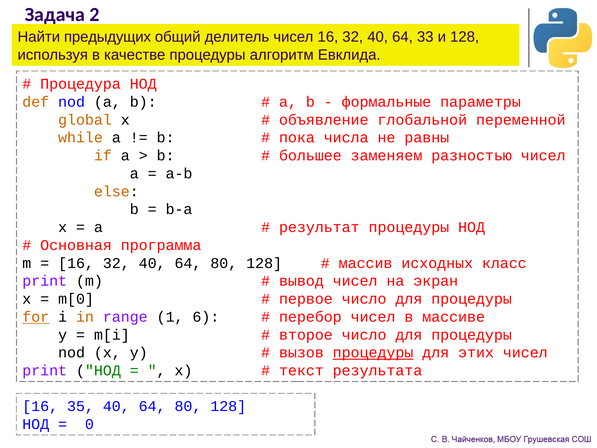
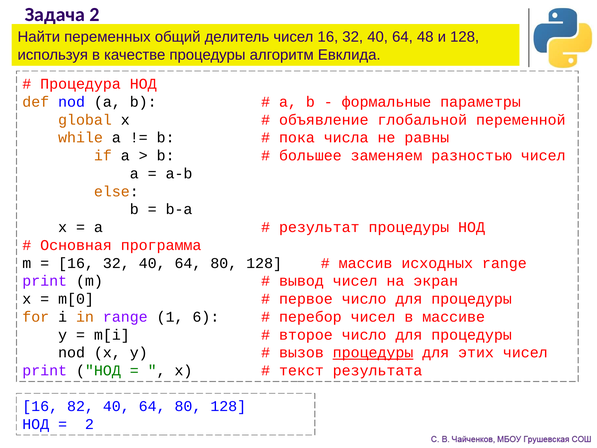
предыдущих: предыдущих -> переменных (107, 37)
33: 33 -> 48 (425, 37)
исходных класс: класс -> range (504, 263)
for underline: present -> none (36, 317)
35: 35 -> 82 (80, 406)
0: 0 -> 2 (89, 424)
